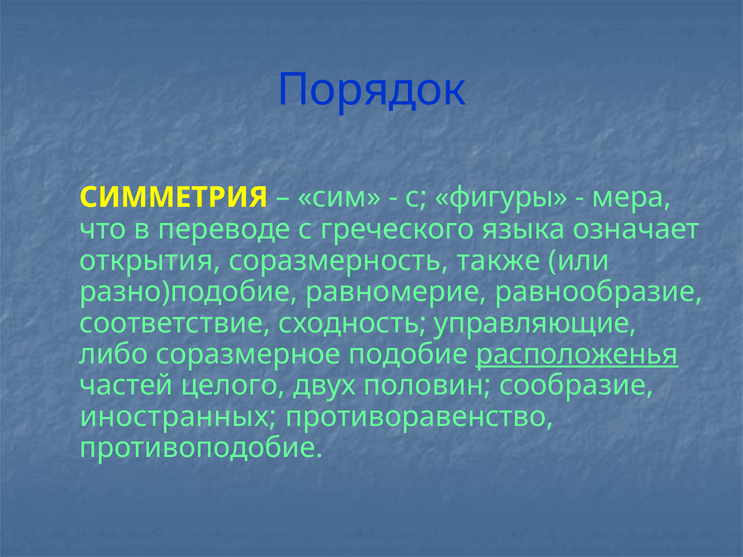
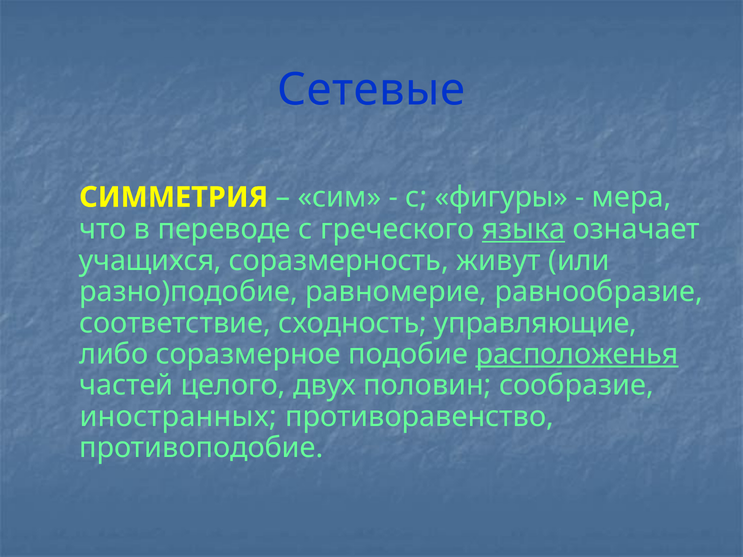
Порядок: Порядок -> Сетевые (371, 90)
языка underline: none -> present (524, 229)
открытия: открытия -> учащихся (150, 261)
также: также -> живут (499, 261)
